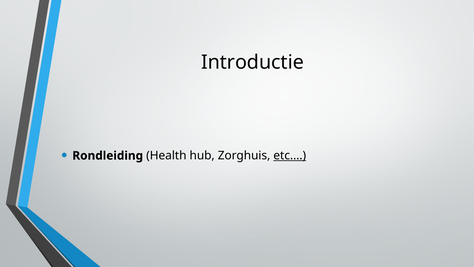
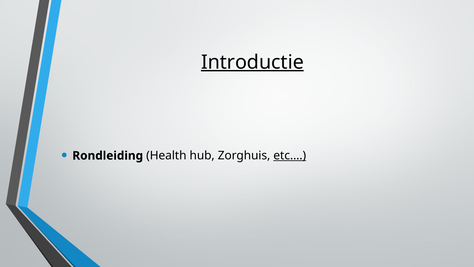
Introductie underline: none -> present (252, 62)
